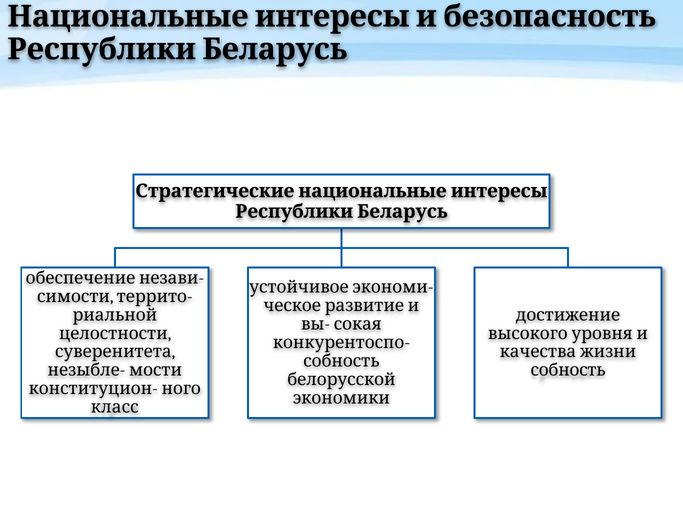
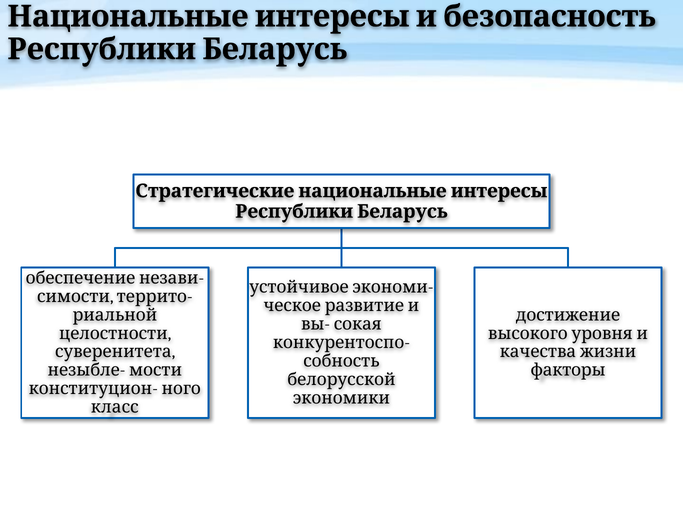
собность: собность -> факторы (568, 370)
